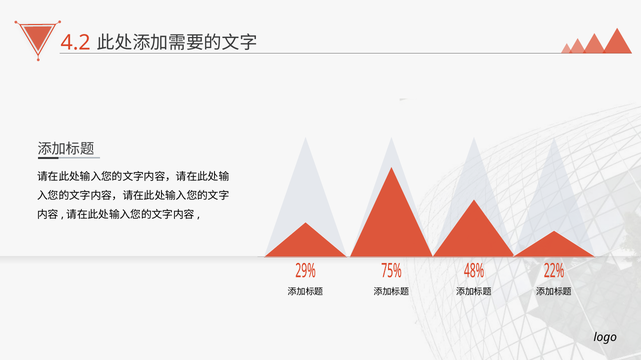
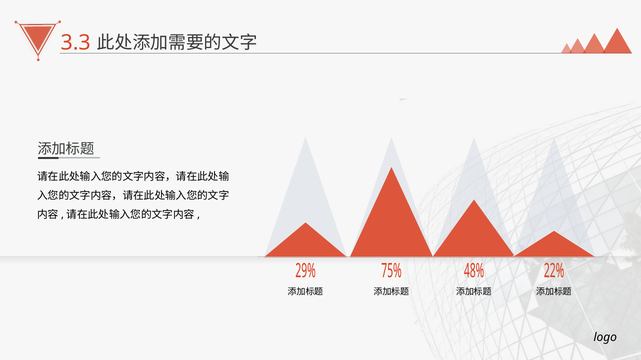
4.2: 4.2 -> 3.3 (76, 43)
